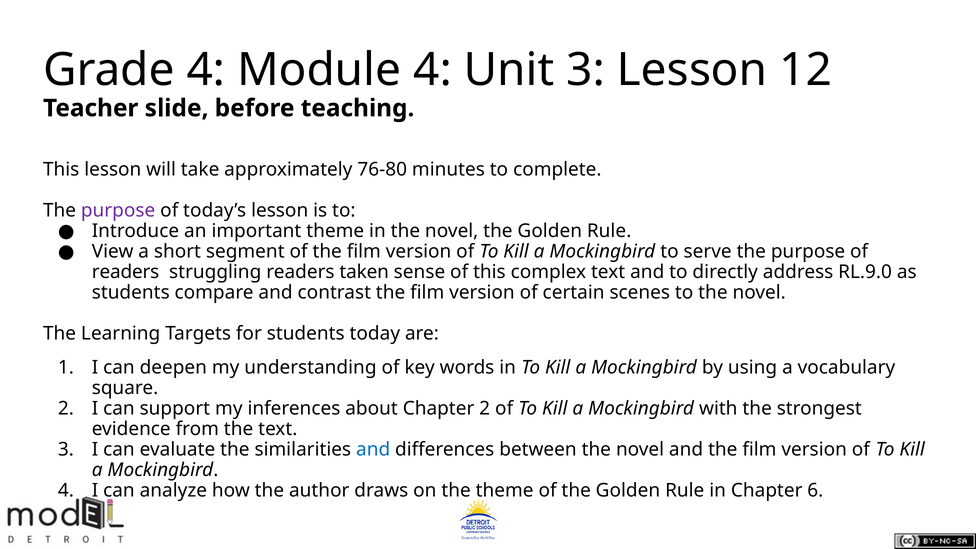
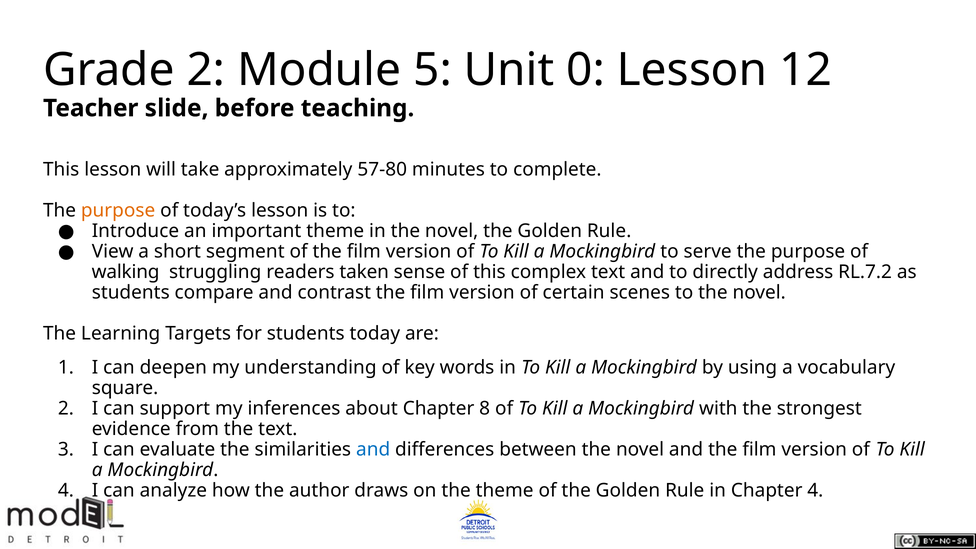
Grade 4: 4 -> 2 (206, 70)
Module 4: 4 -> 5 (433, 70)
Unit 3: 3 -> 0 (586, 70)
76-80: 76-80 -> 57-80 (382, 169)
purpose colour: purple -> orange (118, 210)
readers: readers -> walking (126, 272)
RL.9.0: RL.9.0 -> RL.7.2 (865, 272)
Chapter 2: 2 -> 8 (485, 408)
Chapter 6: 6 -> 4 (815, 491)
